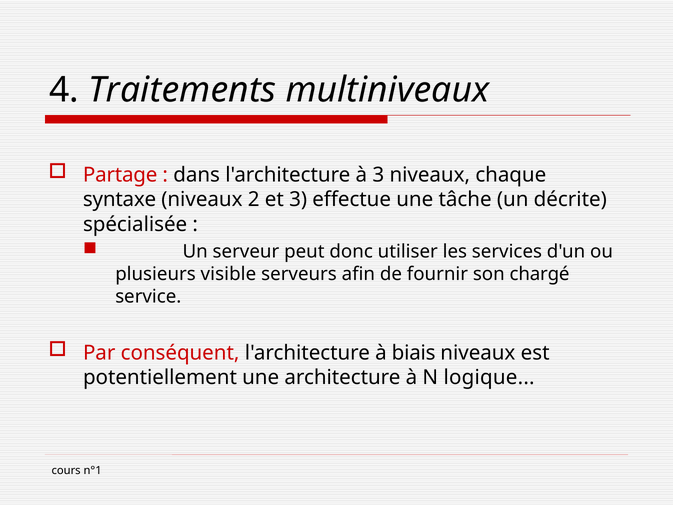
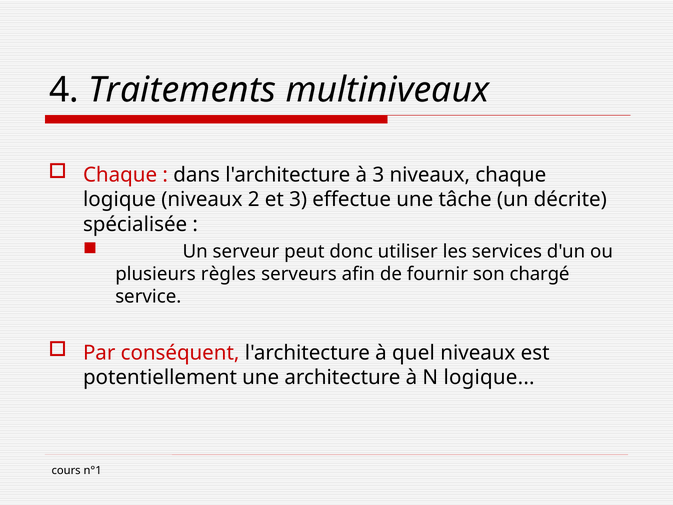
Partage: Partage -> Chaque (120, 175)
syntaxe: syntaxe -> logique (119, 200)
visible: visible -> règles (228, 274)
biais: biais -> quel (413, 353)
